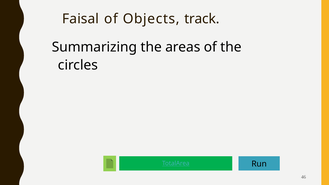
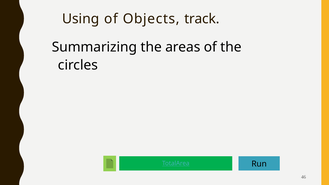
Faisal: Faisal -> Using (81, 19)
